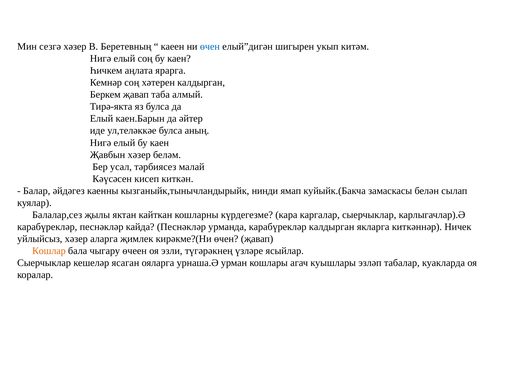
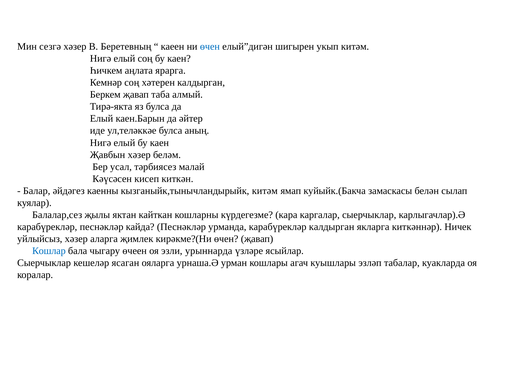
кызганыйк,тынычландырыйк нинди: нинди -> китәм (265, 191)
Кошлар colour: orange -> blue (49, 251)
түгәрәкнең: түгәрәкнең -> урыннарда (209, 251)
